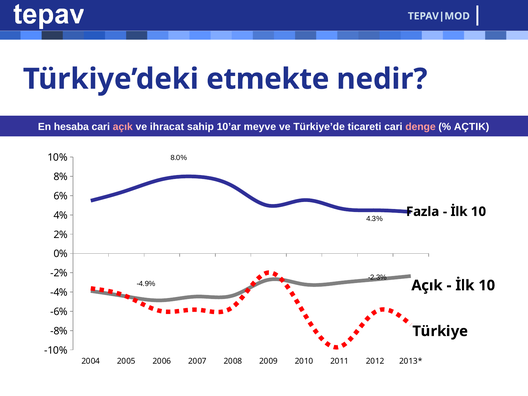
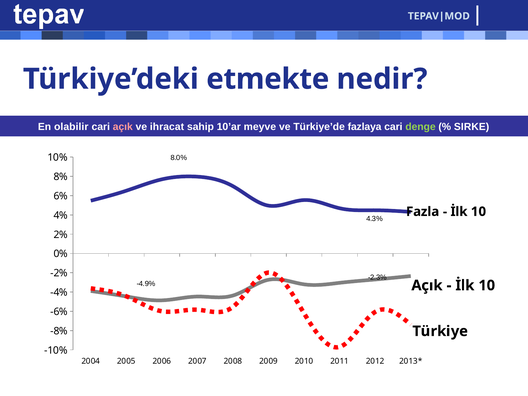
hesaba: hesaba -> olabilir (71, 127)
ticareti: ticareti -> fazlaya (365, 127)
denge colour: pink -> light green (420, 127)
AÇTIK: AÇTIK -> SIRKE (472, 127)
